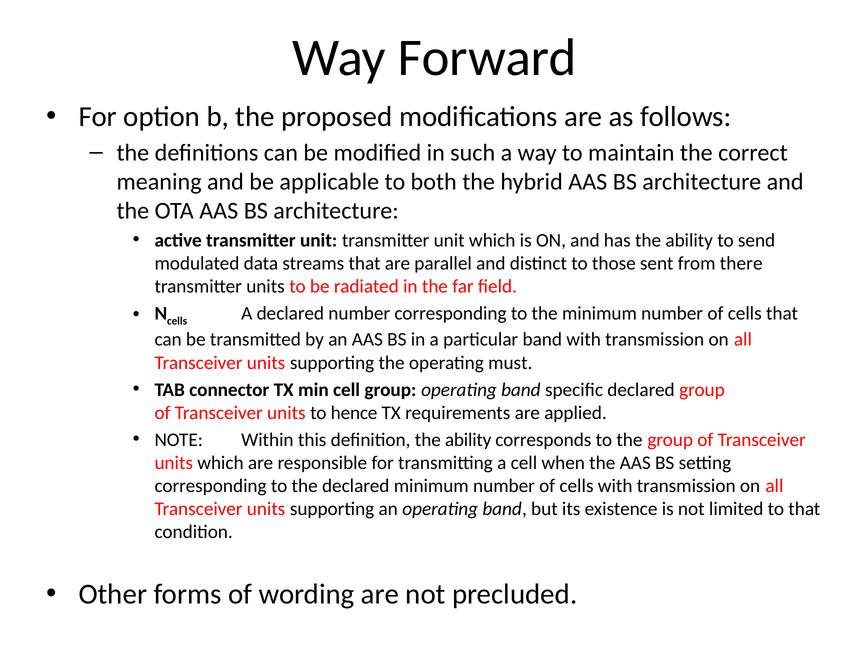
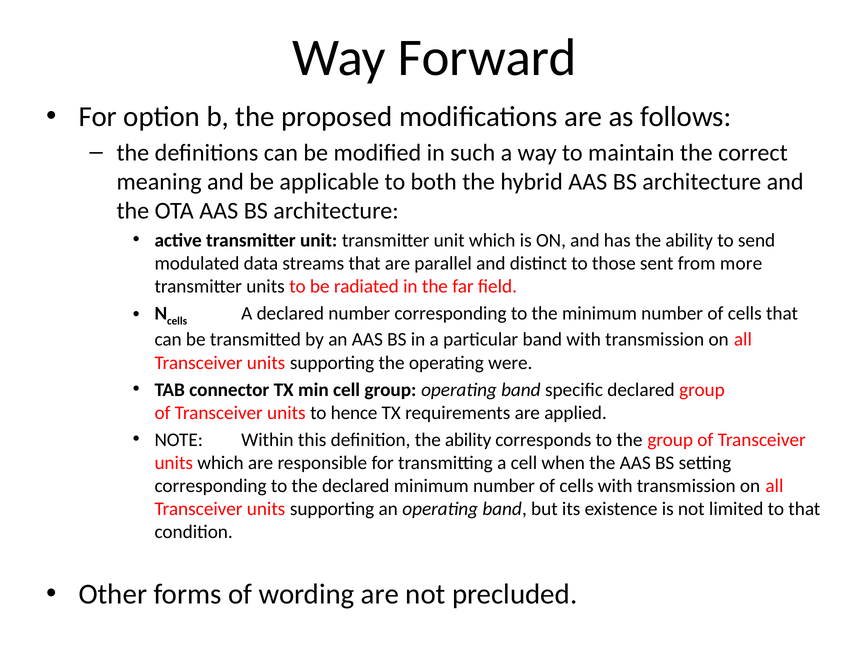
there: there -> more (741, 263)
must: must -> were (510, 363)
